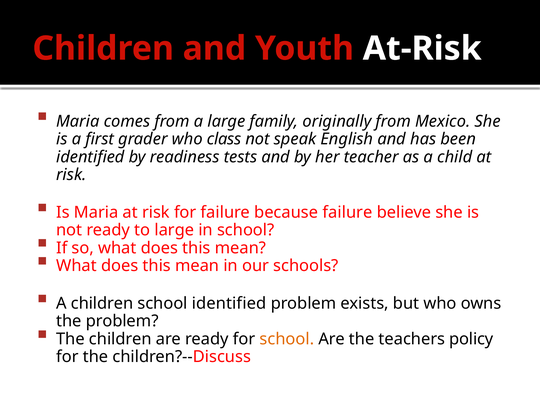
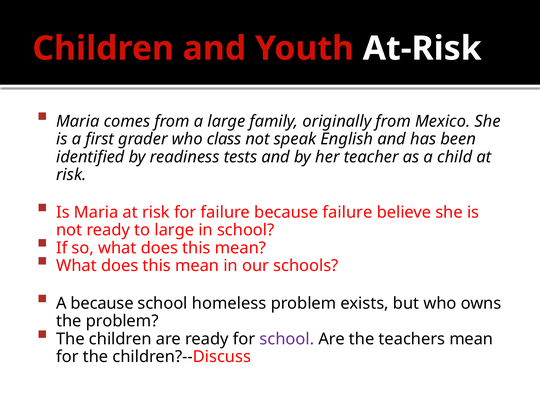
A children: children -> because (102, 303)
school identified: identified -> homeless (229, 303)
school colour: orange -> purple (287, 339)
teachers policy: policy -> mean (471, 339)
